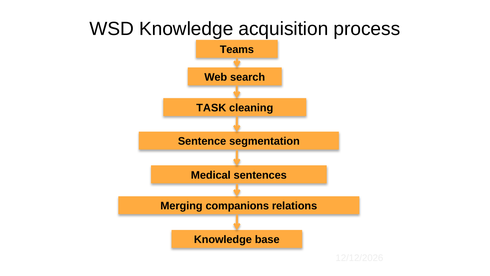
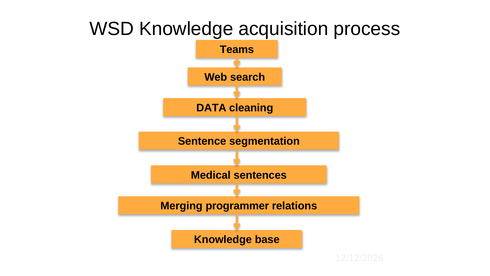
TASK: TASK -> DATA (211, 108)
companions: companions -> programmer (237, 206)
